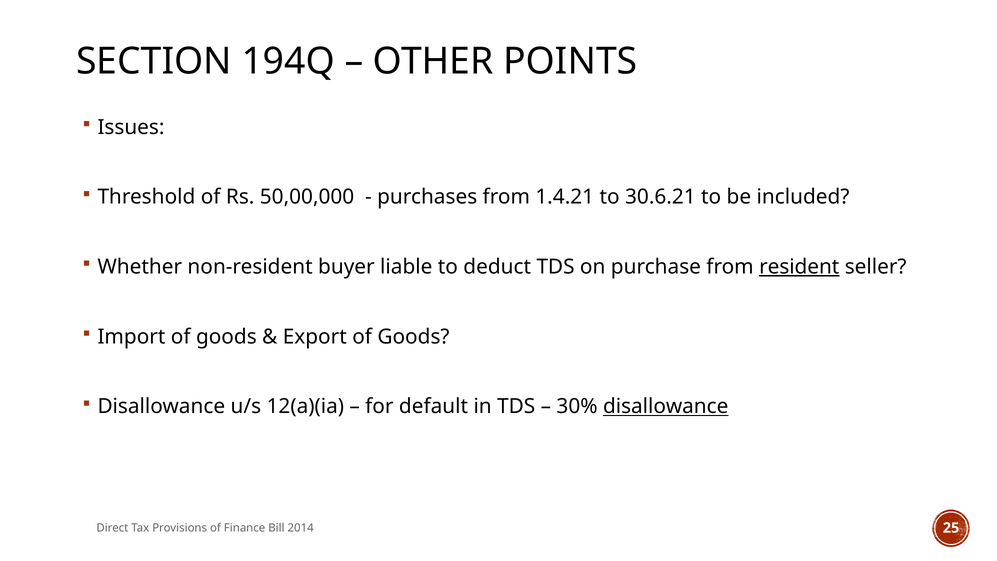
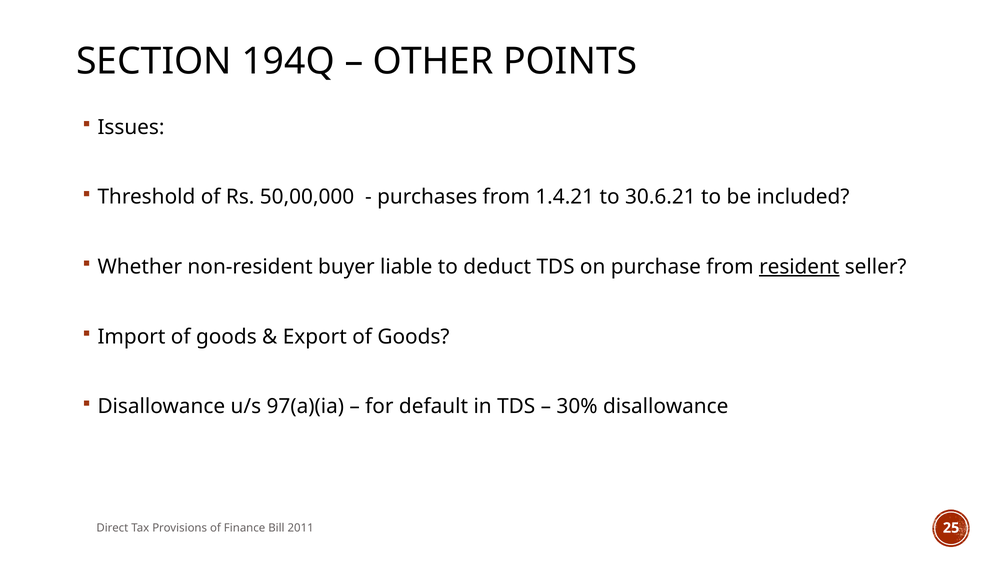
12(a)(ia: 12(a)(ia -> 97(a)(ia (305, 406)
disallowance underline: present -> none (666, 406)
2014: 2014 -> 2011 (301, 528)
